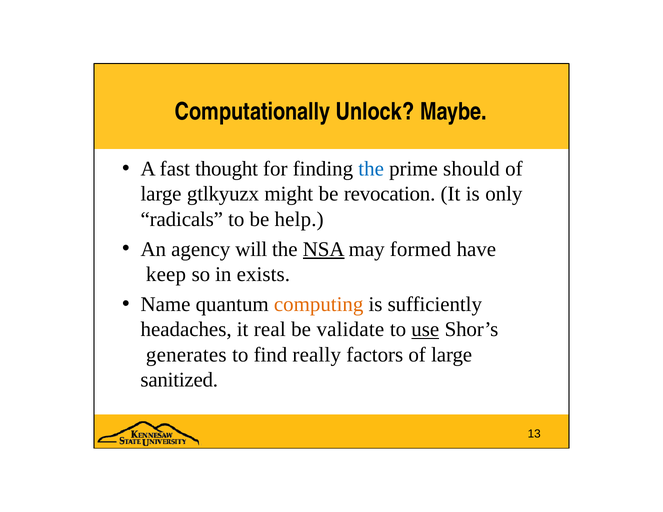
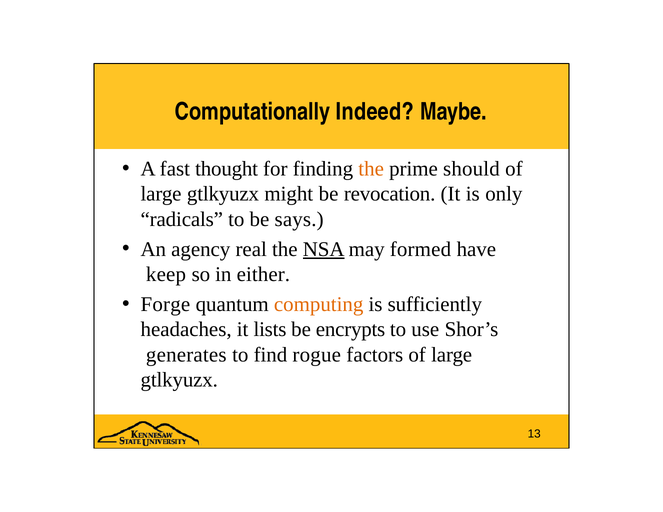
Unlock: Unlock -> Indeed (375, 112)
the colour: blue -> orange (371, 169)
help: help -> says (299, 219)
will: will -> real (251, 249)
exists: exists -> either (263, 274)
Name: Name -> Forge (165, 305)
real: real -> lists (270, 330)
validate: validate -> encrypts (351, 330)
use underline: present -> none (425, 330)
really: really -> rogue (317, 355)
sanitized: sanitized -> gtlkyuzx (179, 380)
